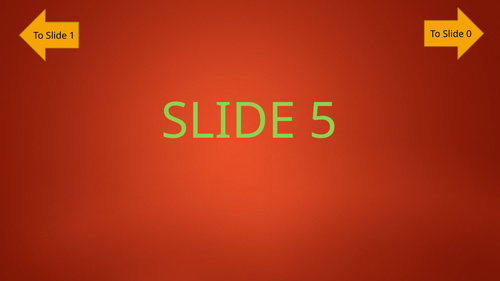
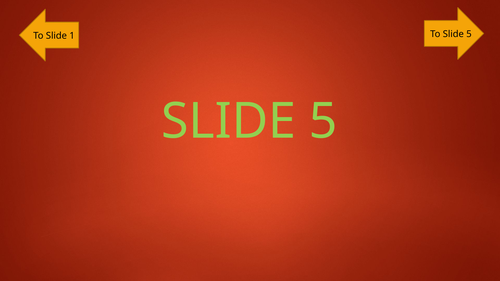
To Slide 0: 0 -> 5 (469, 34)
